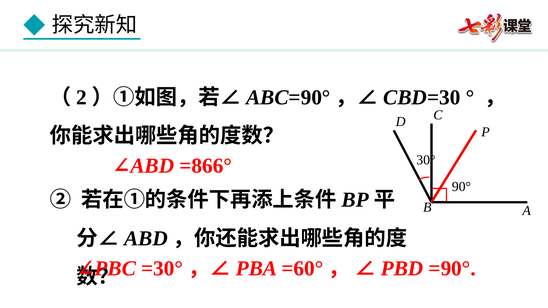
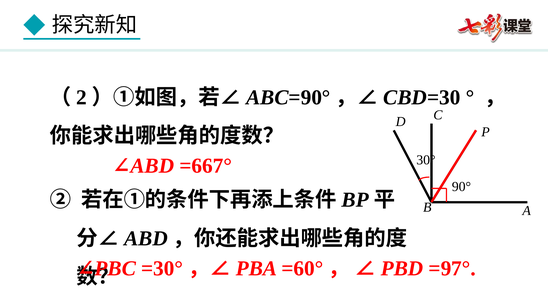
=866°: =866° -> =667° (206, 166)
=90°: =90° -> =97° (452, 269)
